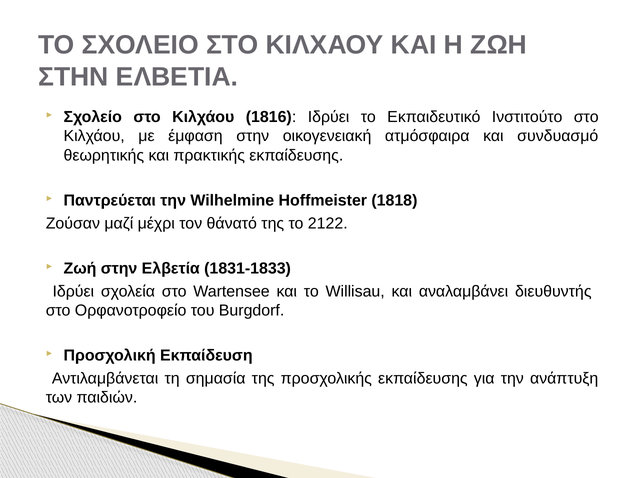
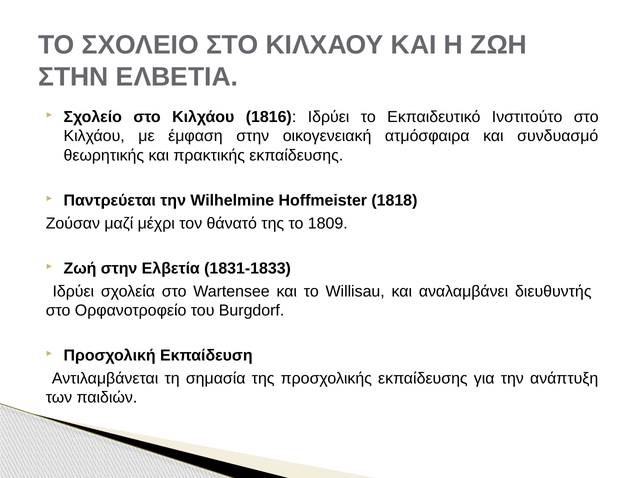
2122: 2122 -> 1809 (328, 223)
